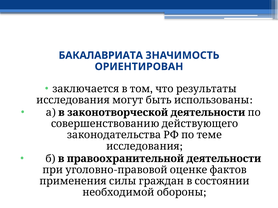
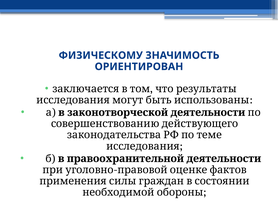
БАКАЛАВРИАТА: БАКАЛАВРИАТА -> ФИЗИЧЕСКОМУ (101, 56)
